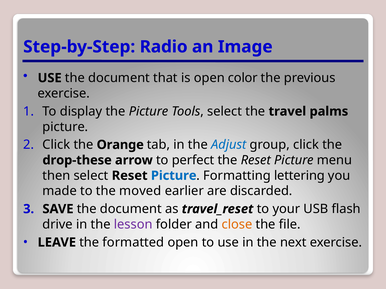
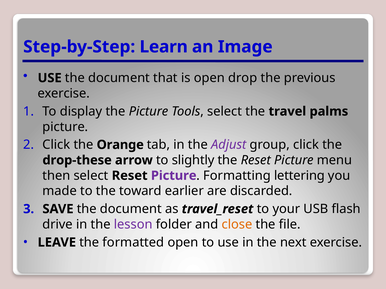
Radio: Radio -> Learn (164, 47)
color: color -> drop (243, 78)
Adjust colour: blue -> purple (229, 145)
perfect: perfect -> slightly (193, 160)
Picture colour: blue -> purple (174, 176)
moved: moved -> toward (140, 191)
